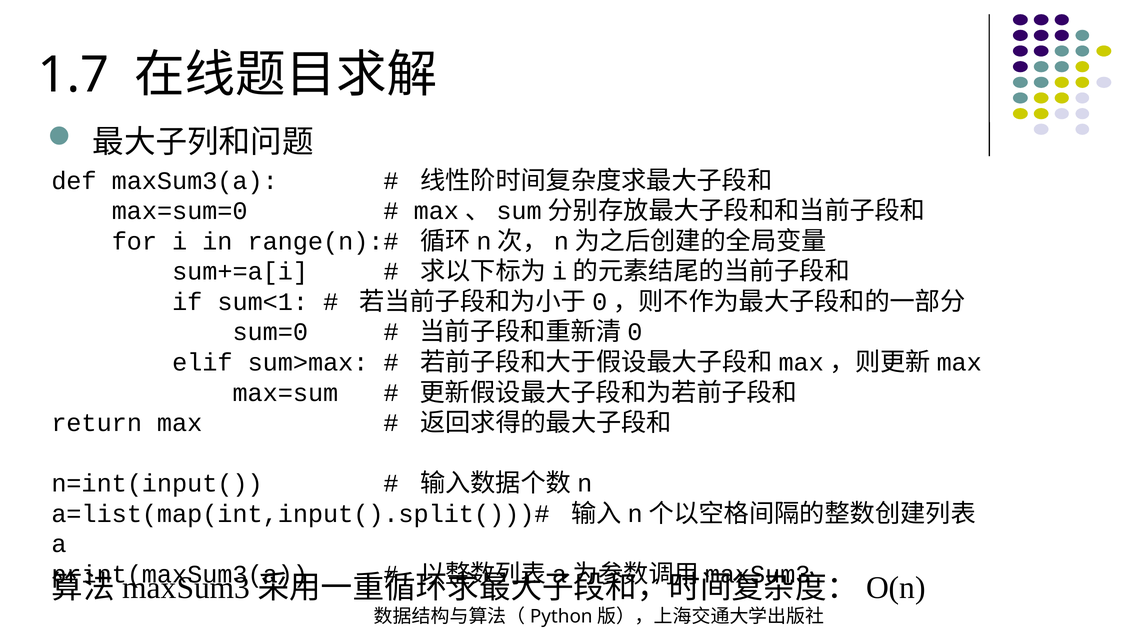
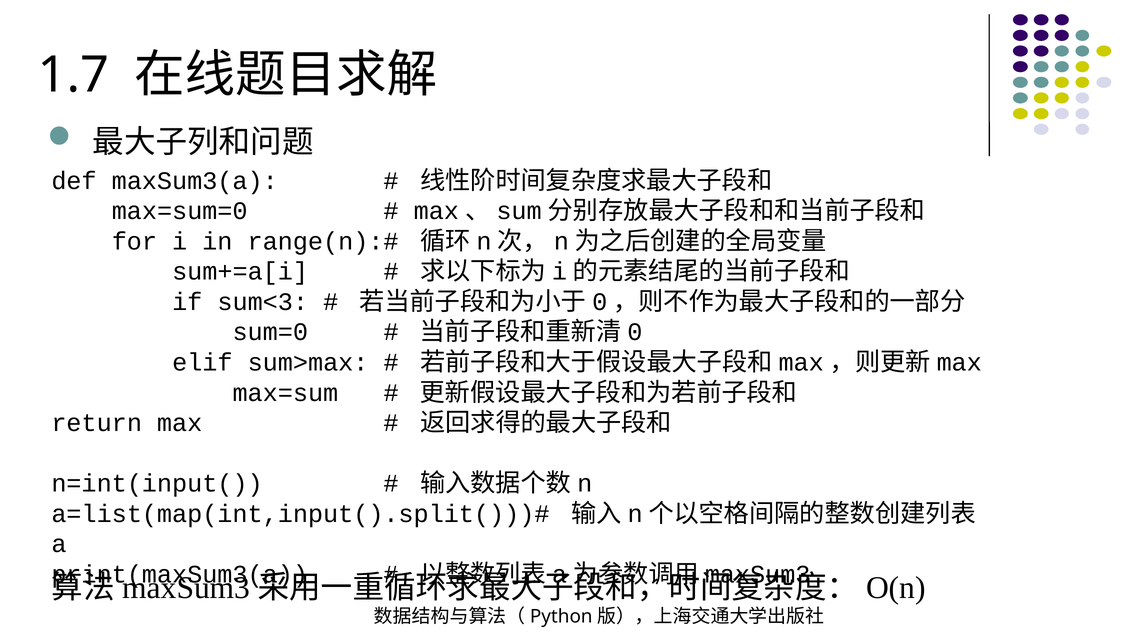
sum<1: sum<1 -> sum<3 (263, 302)
